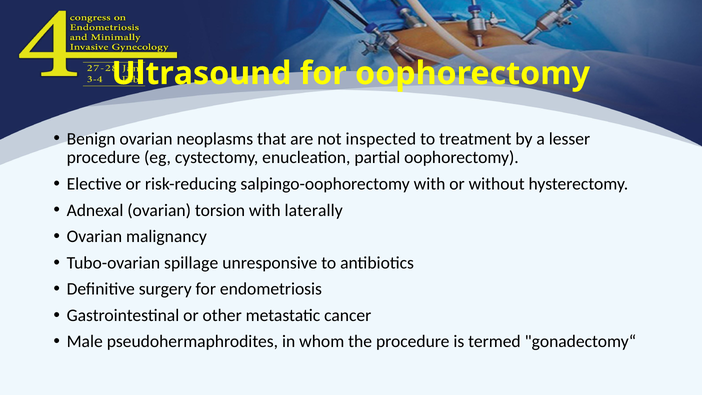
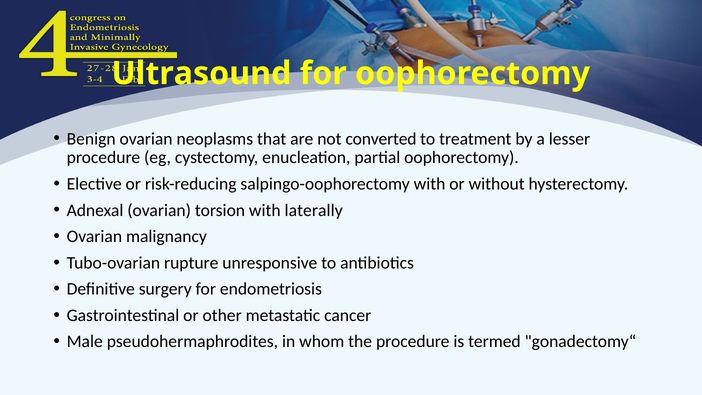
inspected: inspected -> converted (381, 139)
spillage: spillage -> rupture (191, 263)
